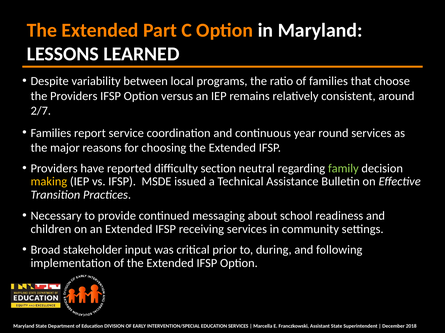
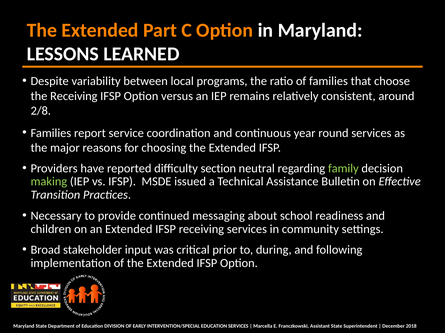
the Providers: Providers -> Receiving (74, 96)
2/7: 2/7 -> 2/8 (41, 111)
making colour: yellow -> light green (49, 182)
